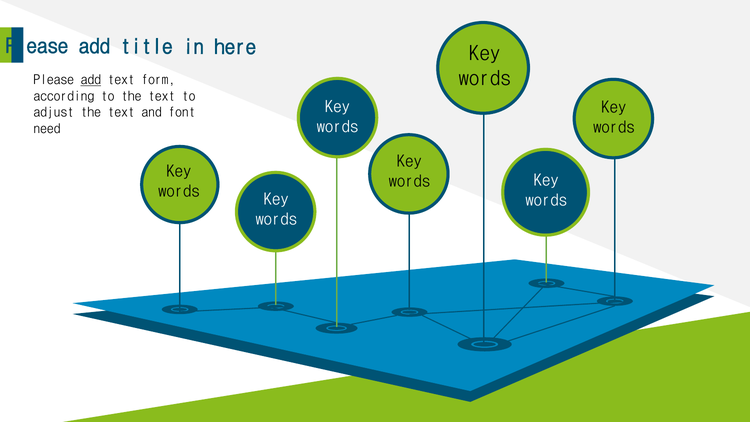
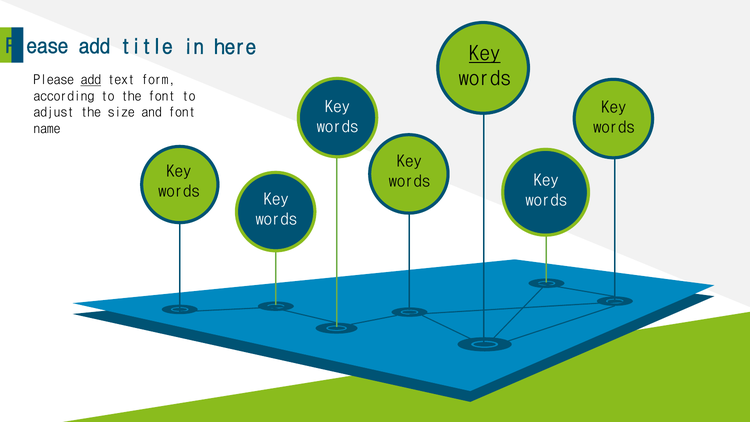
Key underline: none -> present (485, 53)
to the text: text -> font (162, 96)
adjust the text: text -> size (121, 112)
need: need -> name (47, 129)
